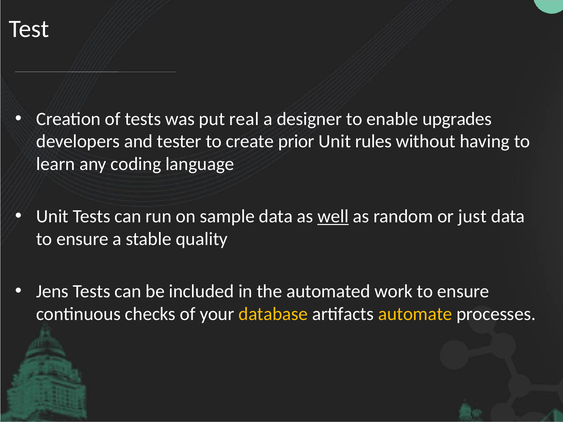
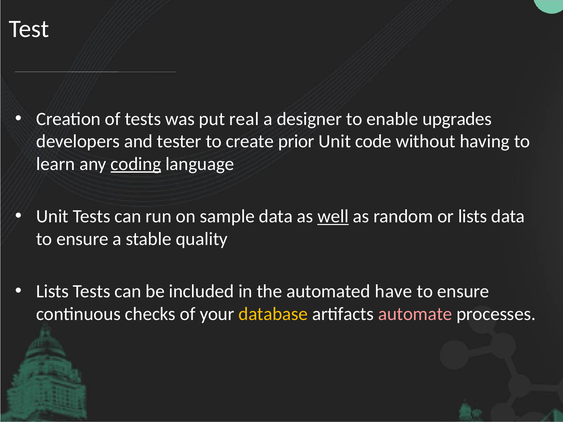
rules: rules -> code (373, 141)
coding underline: none -> present (136, 164)
or just: just -> lists (473, 217)
Jens: Jens -> Lists (52, 292)
work: work -> have (394, 292)
automate colour: yellow -> pink (415, 314)
